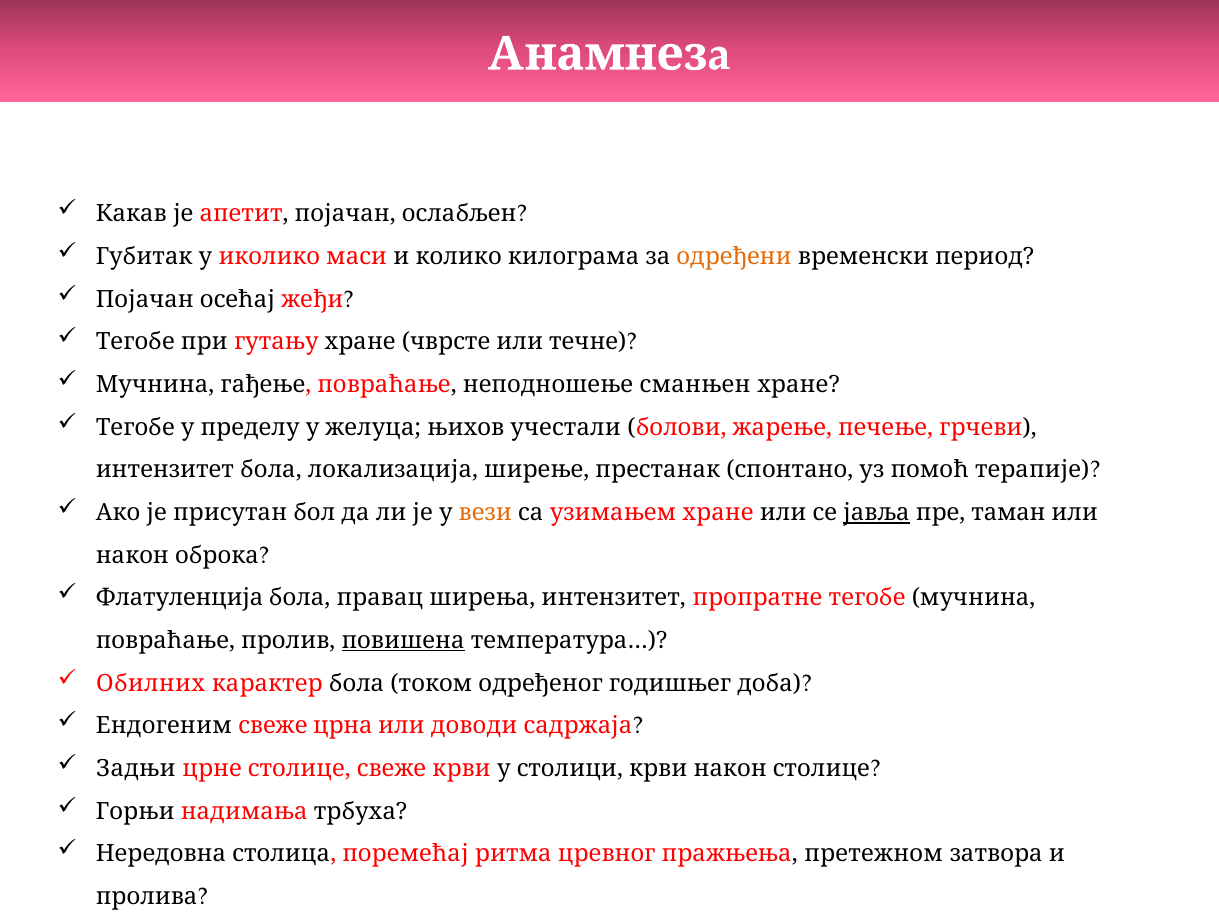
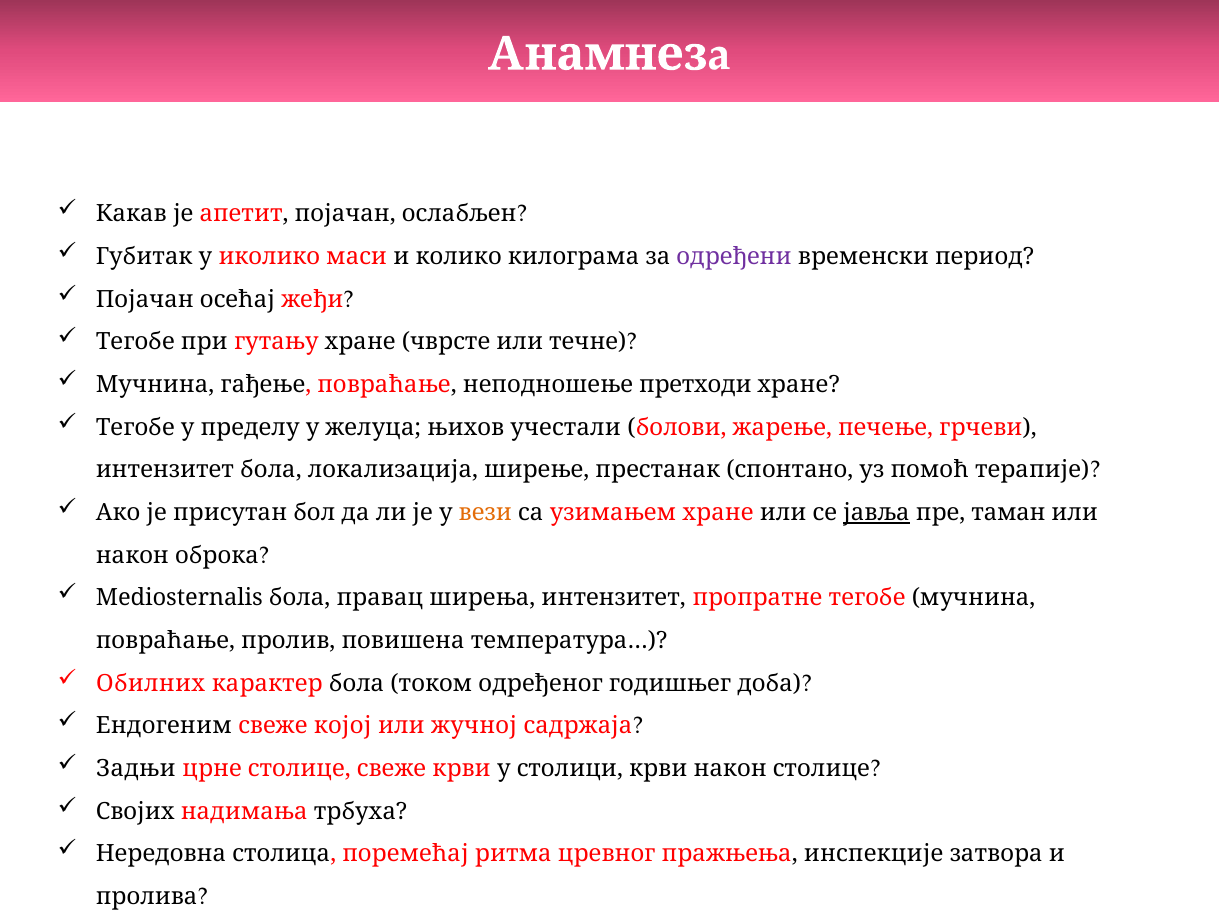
одређени colour: orange -> purple (734, 257)
сманњен: сманњен -> претходи (695, 385)
Флатуленција: Флатуленција -> Mediosternalis (179, 598)
повишена underline: present -> none (403, 641)
црна: црна -> којој (343, 726)
доводи: доводи -> жучној (474, 726)
Горњи: Горњи -> Својих (135, 811)
претежном: претежном -> инспекције (874, 854)
